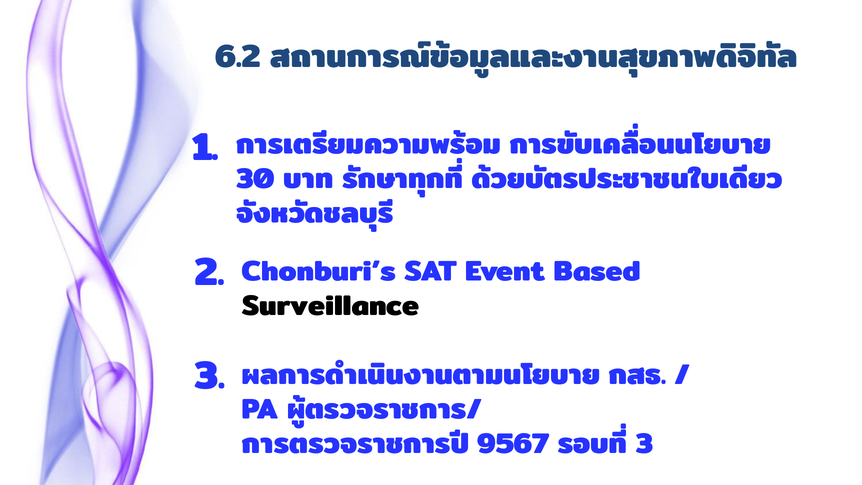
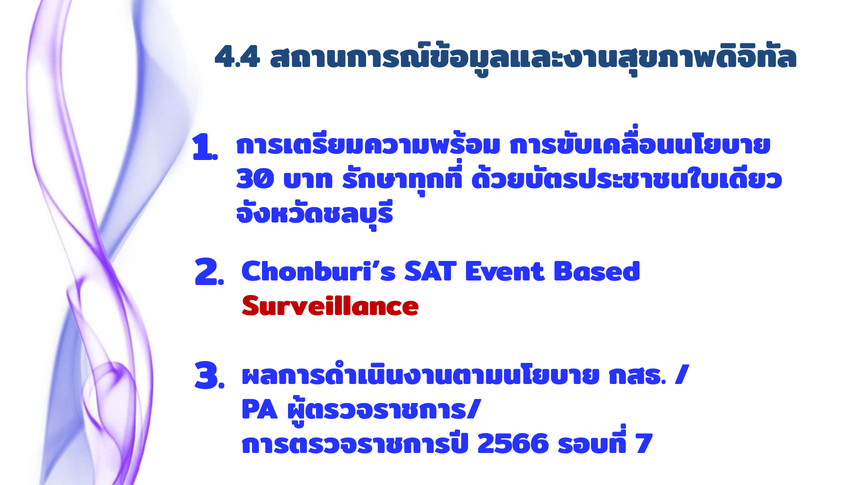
6.2: 6.2 -> 4.4 (238, 56)
Surveillance colour: black -> red (331, 306)
9567: 9567 -> 2566 (513, 444)
3: 3 -> 7 (644, 444)
